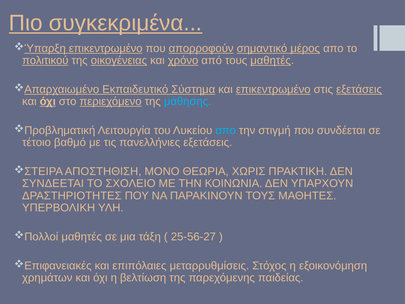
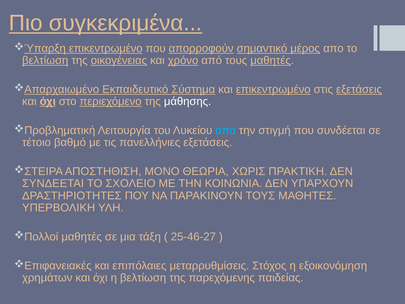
πολιτικού: πολιτικού -> βελτίωση (45, 60)
μάθησης colour: light blue -> white (188, 101)
25-56-27: 25-56-27 -> 25-46-27 (193, 237)
